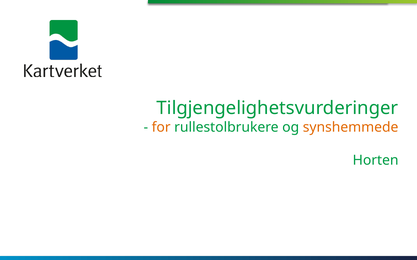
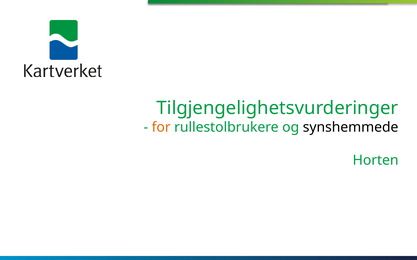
synshemmede colour: orange -> black (351, 127)
